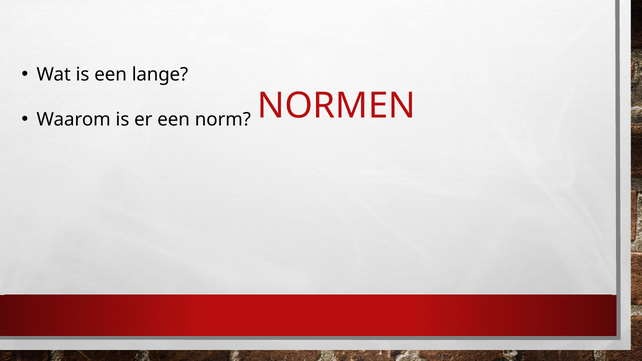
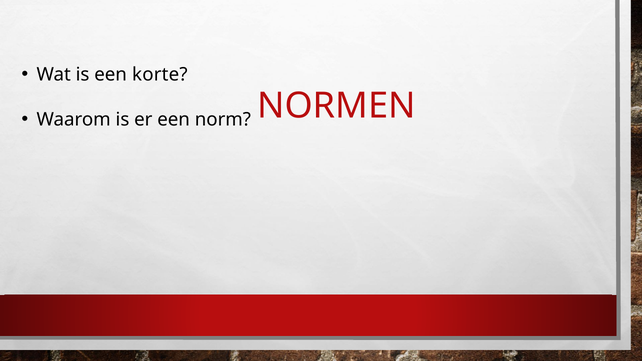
lange: lange -> korte (160, 75)
